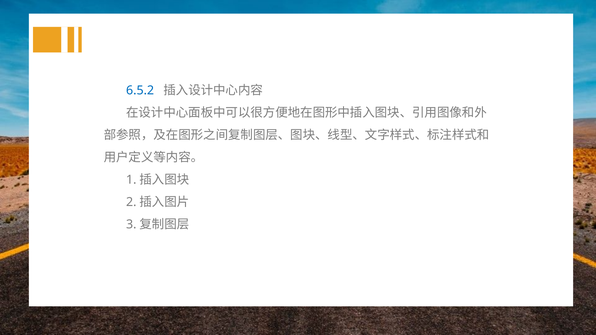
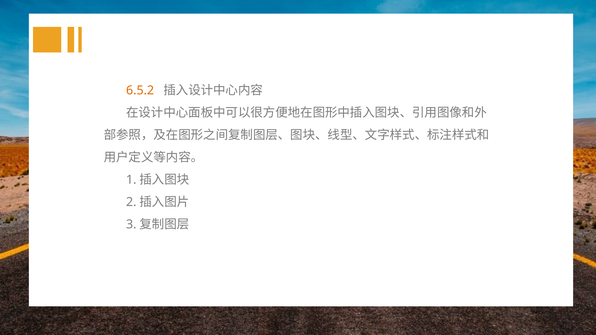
6.5.2 colour: blue -> orange (140, 91)
